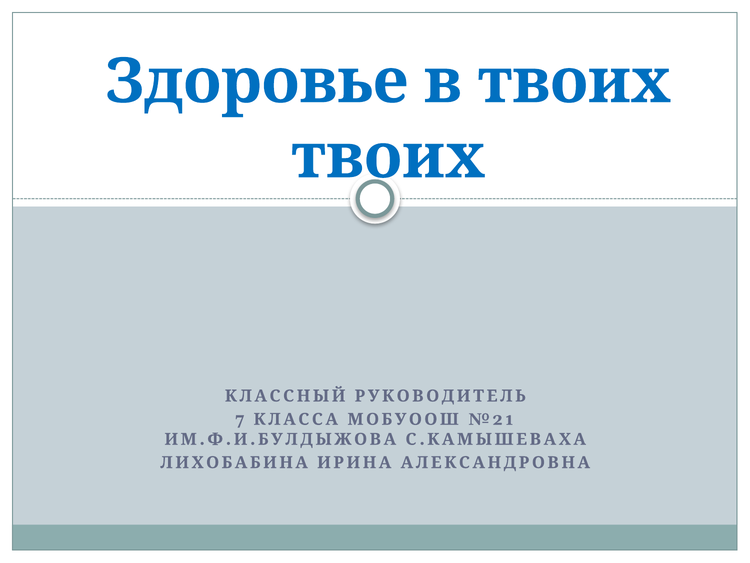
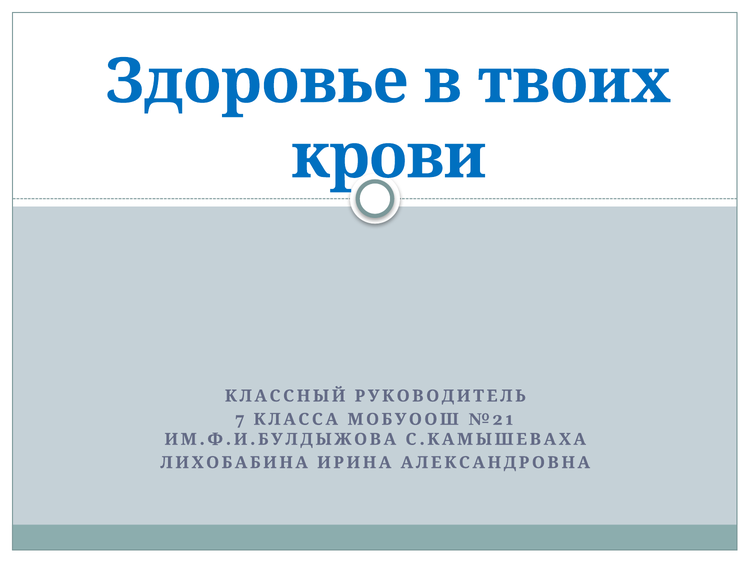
твоих: твоих -> крови (389, 157)
